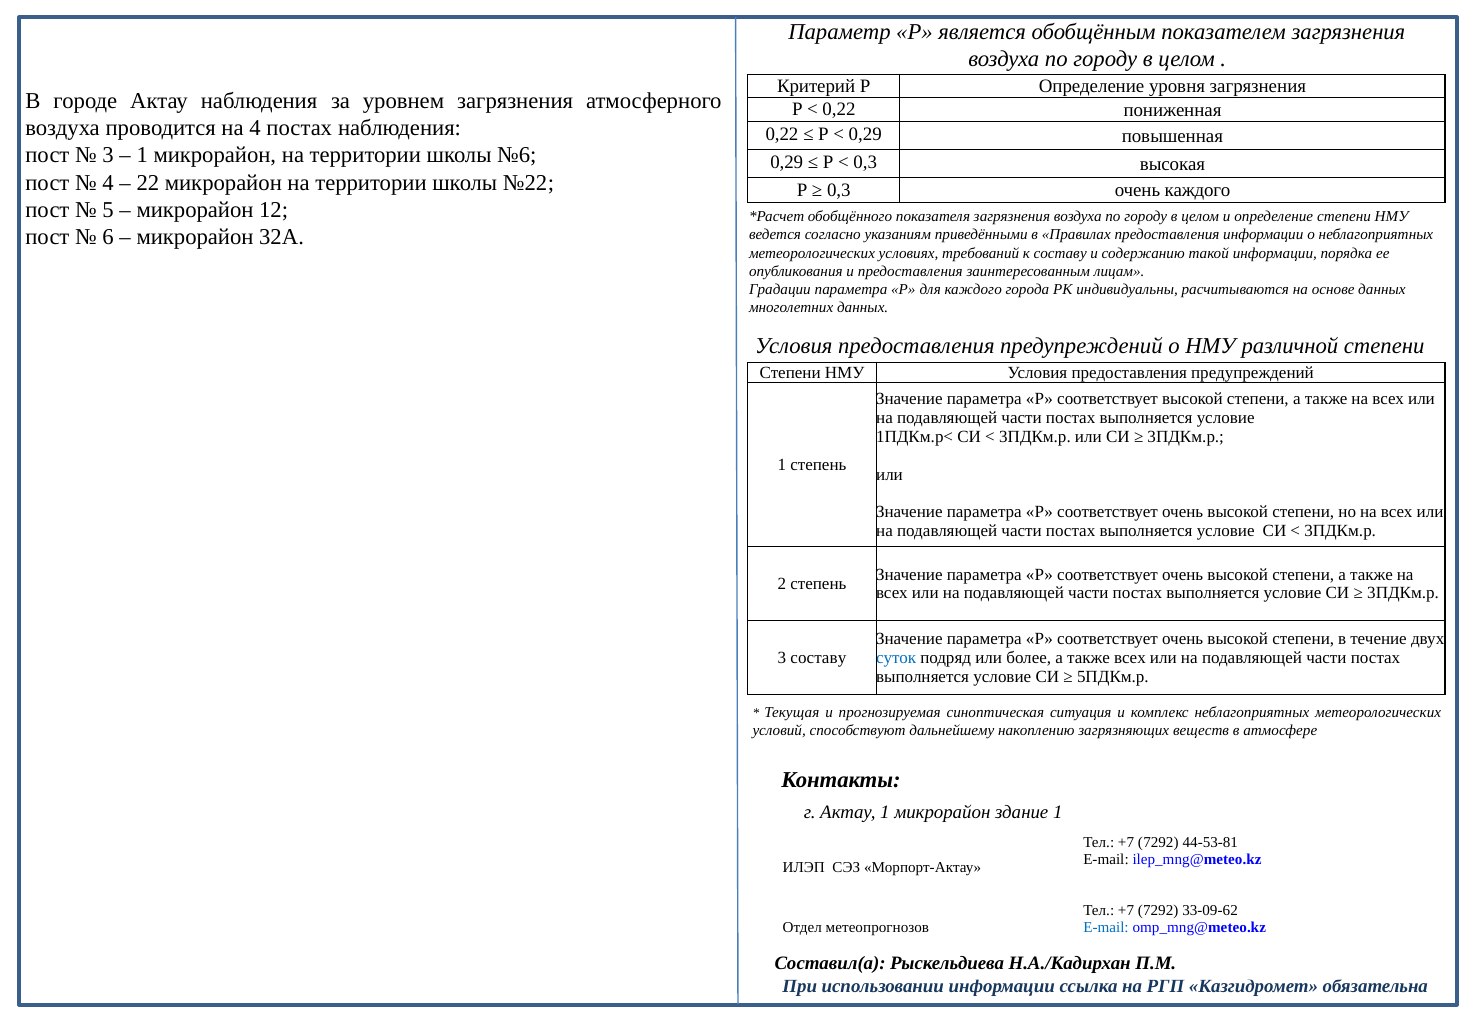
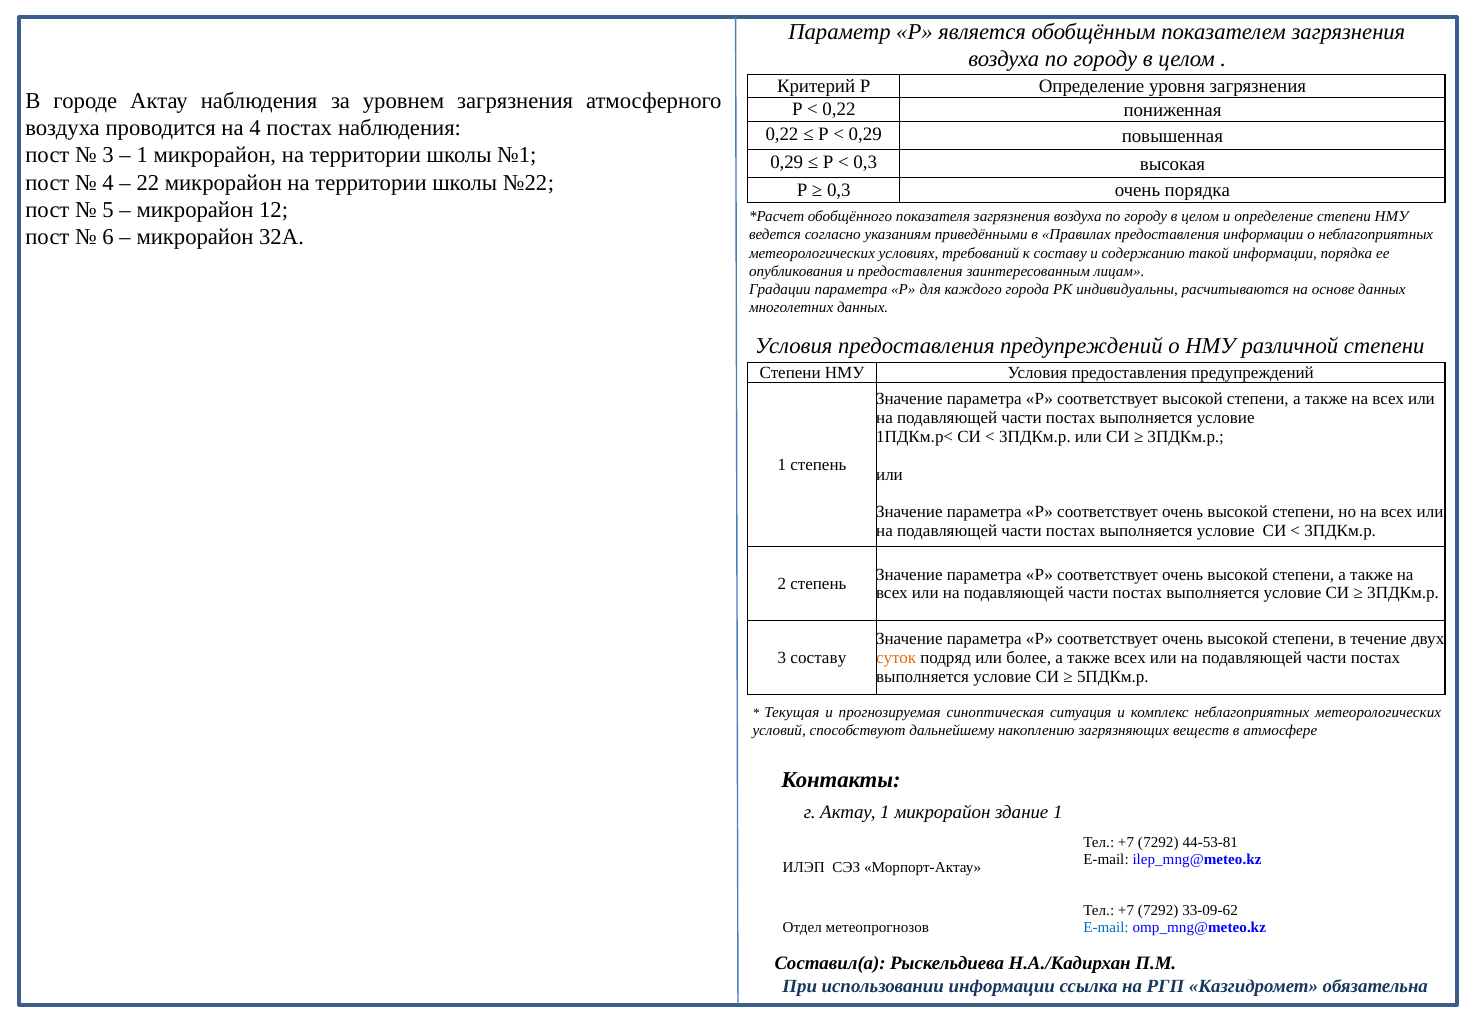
№6: №6 -> №1 (517, 155)
очень каждого: каждого -> порядка (1197, 190)
суток colour: blue -> orange (896, 658)
